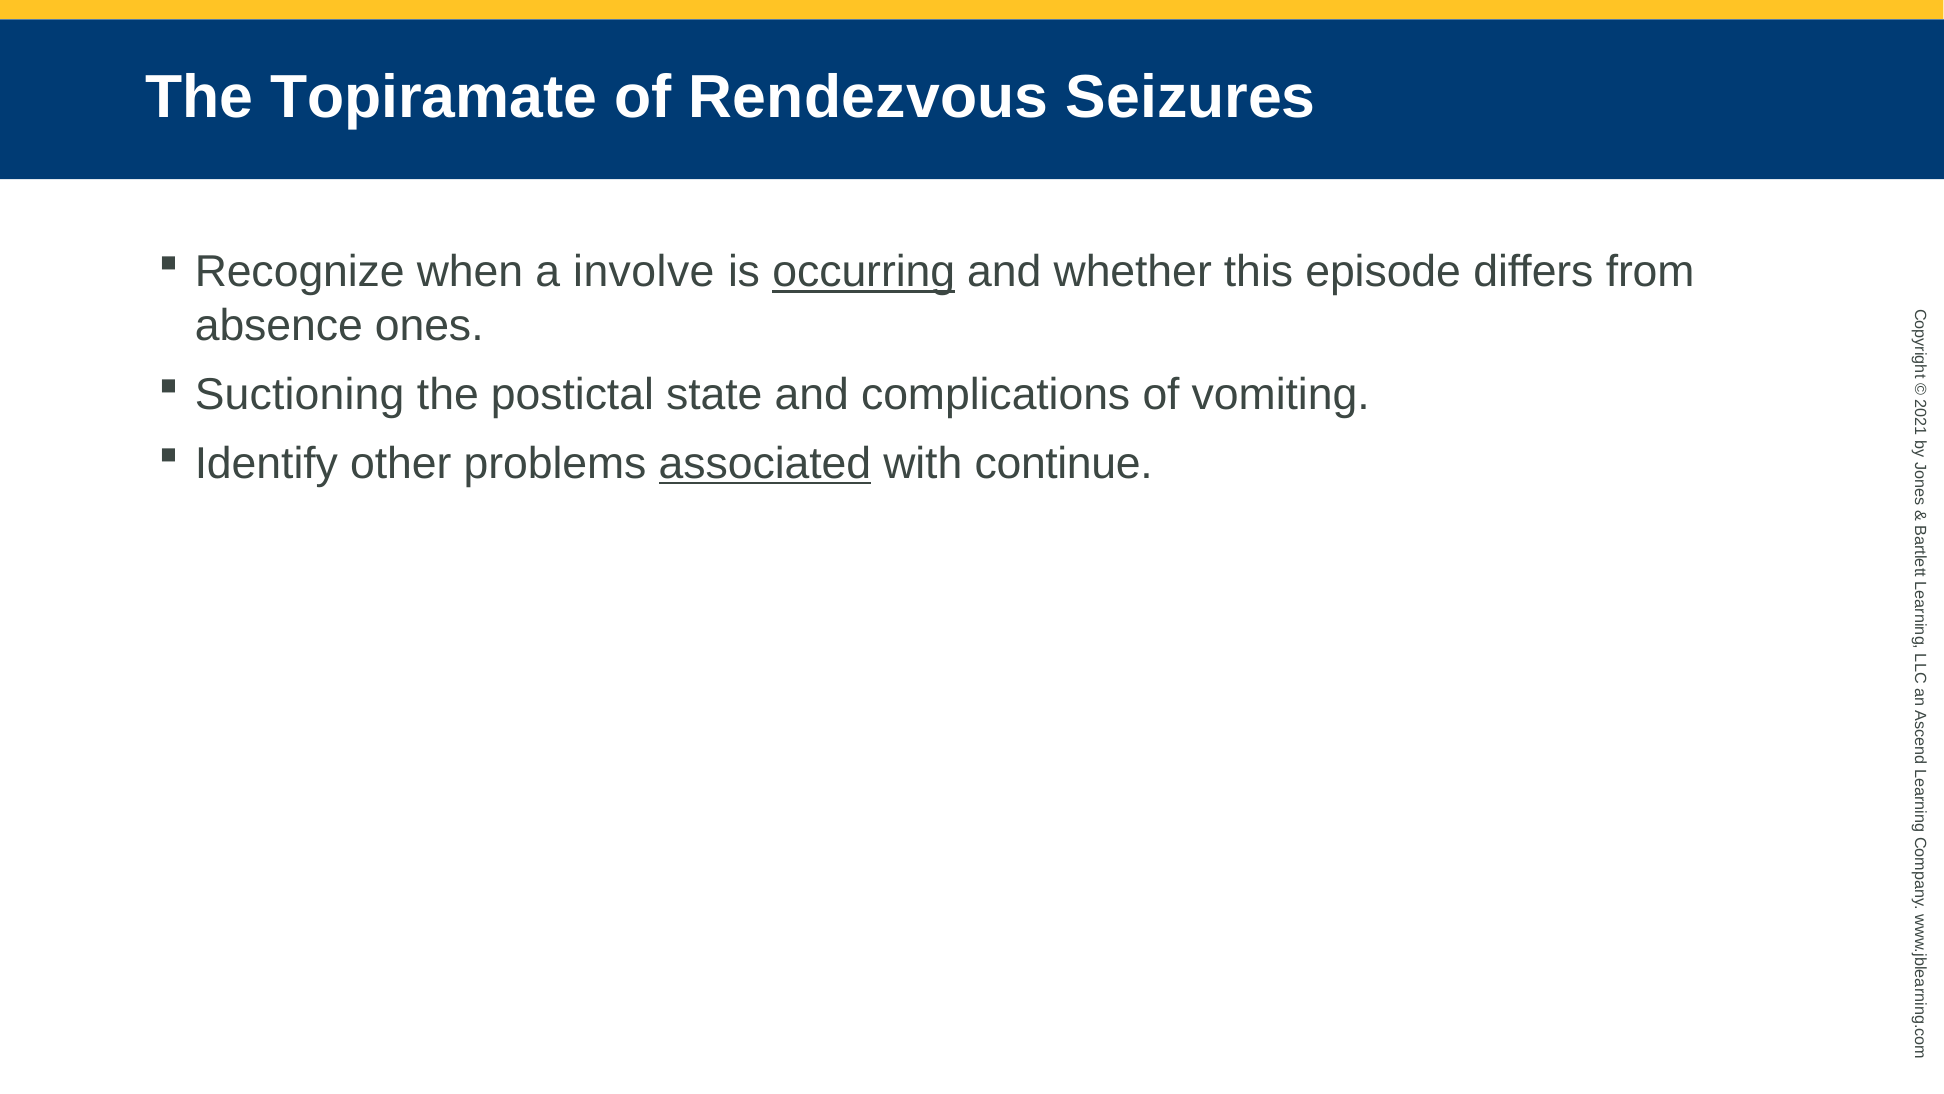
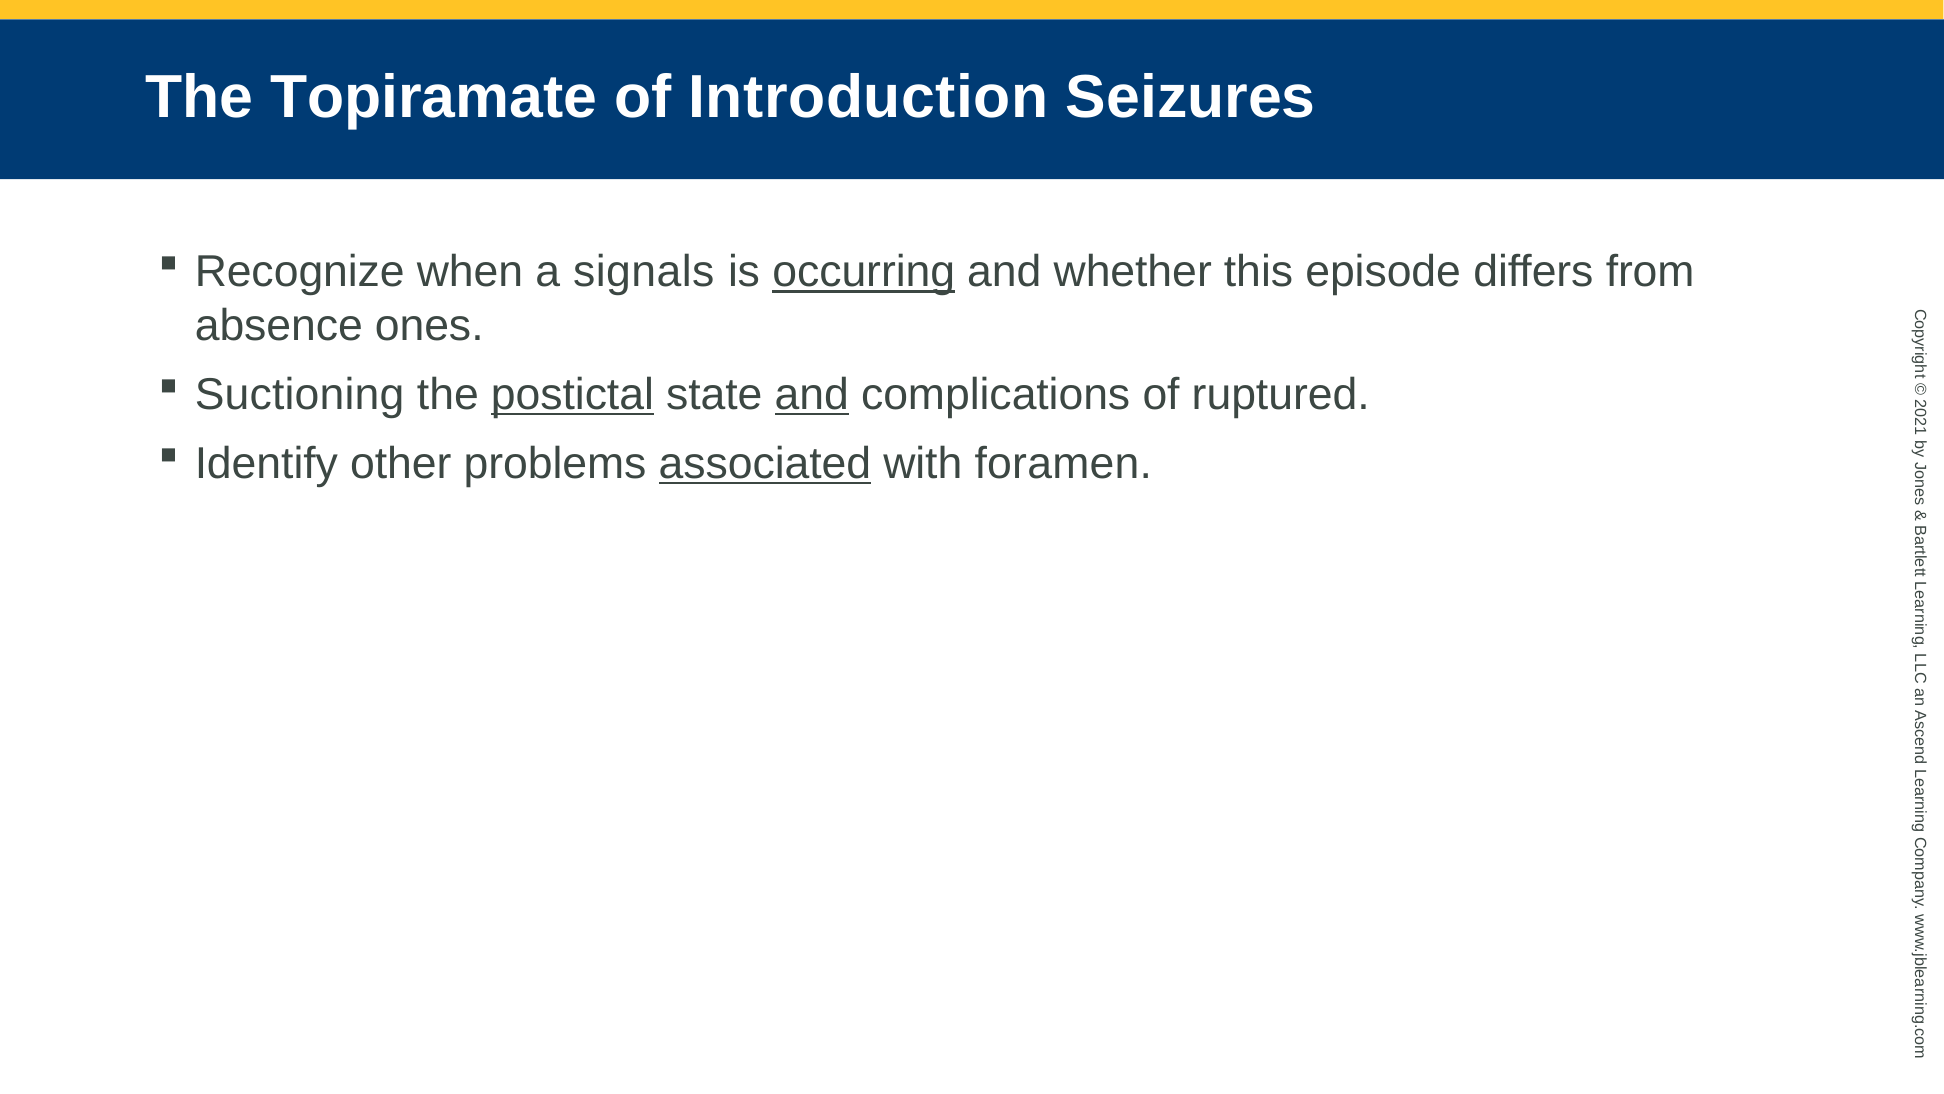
Rendezvous: Rendezvous -> Introduction (868, 98)
involve: involve -> signals (644, 272)
postictal underline: none -> present (572, 395)
and underline: none -> present (812, 395)
vomiting: vomiting -> ruptured (1281, 395)
continue: continue -> foramen (1063, 464)
